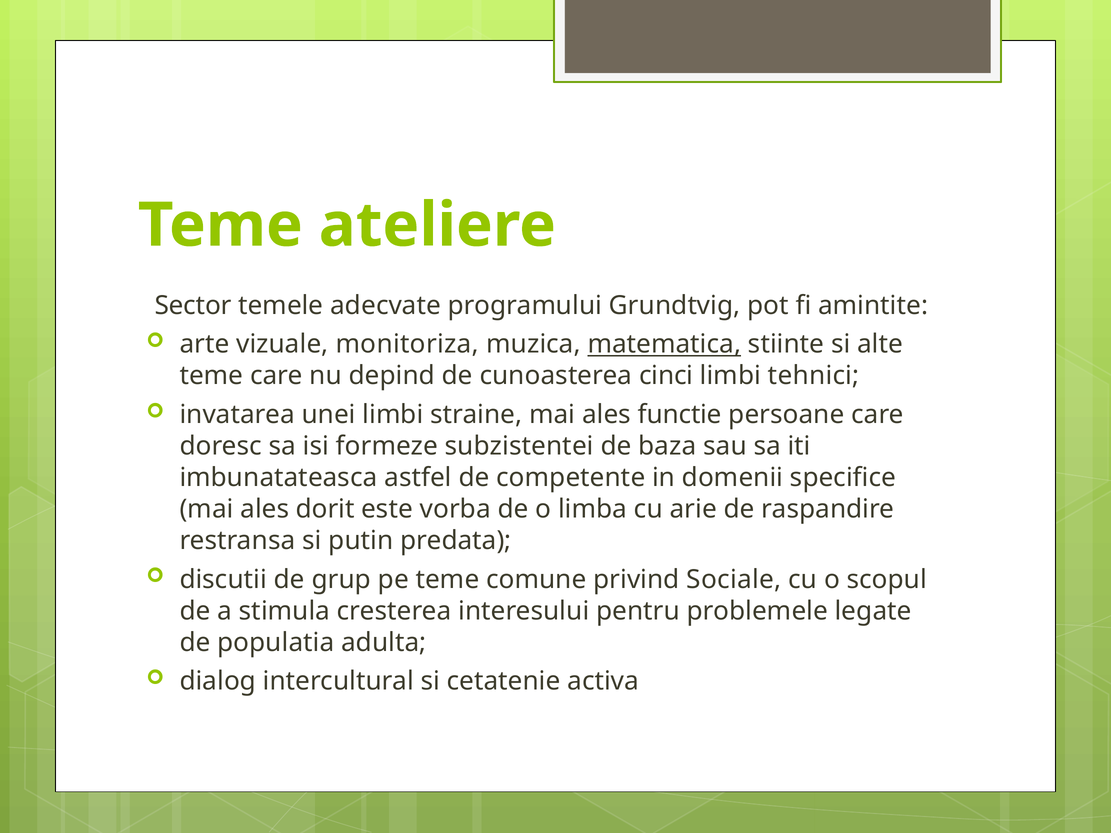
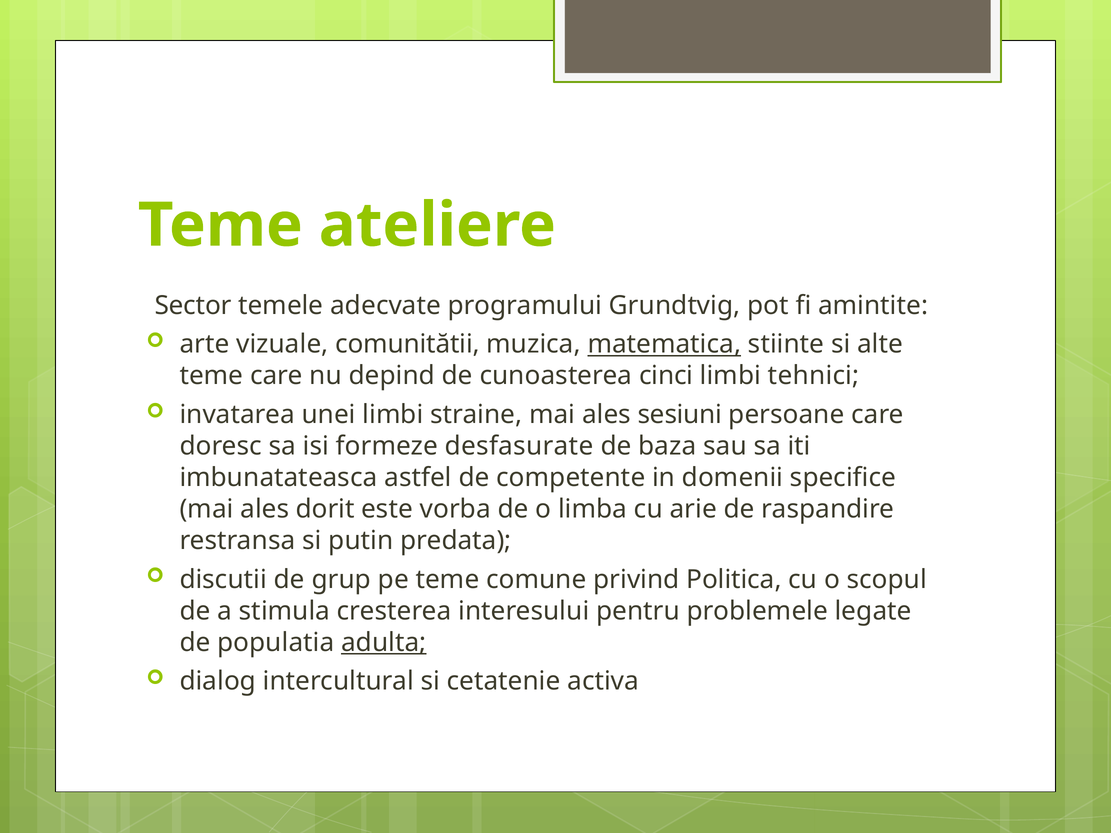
monitoriza: monitoriza -> comunitătii (407, 344)
functie: functie -> sesiuni (680, 415)
subzistentei: subzistentei -> desfasurate (519, 446)
Sociale: Sociale -> Politica (734, 580)
adulta underline: none -> present (384, 643)
